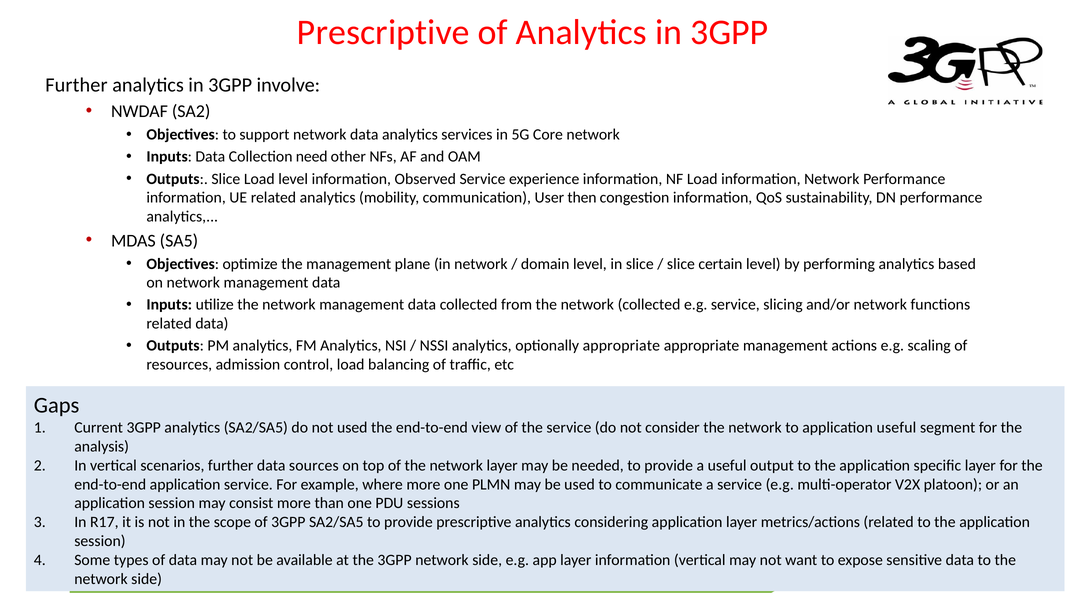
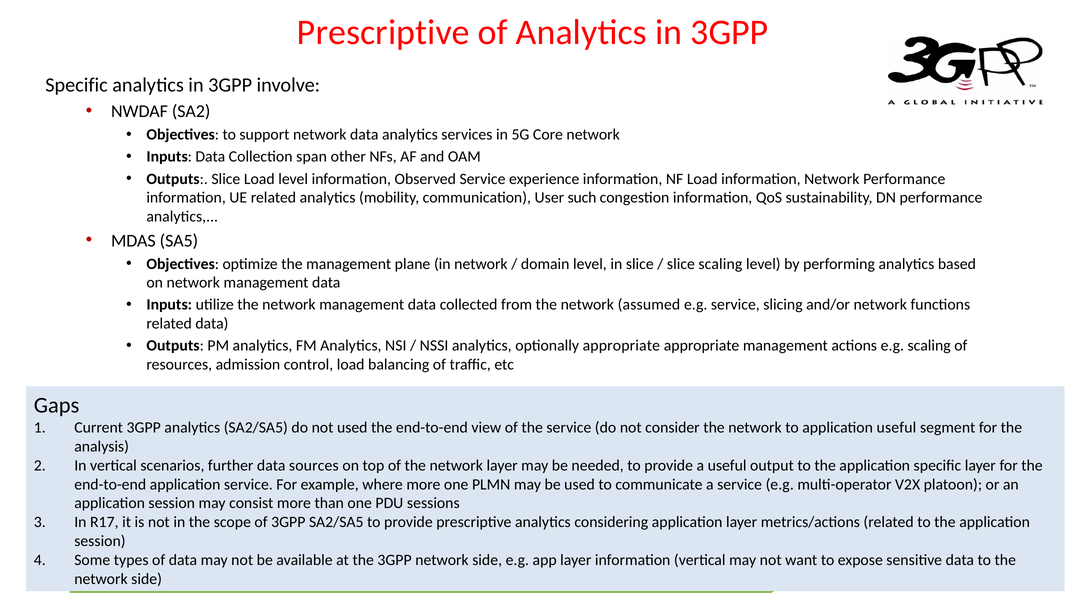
Further: Further -> Specific (77, 85)
need: need -> span (312, 157)
then: then -> such (582, 198)
slice certain: certain -> scaling (720, 264)
network collected: collected -> assumed (649, 305)
